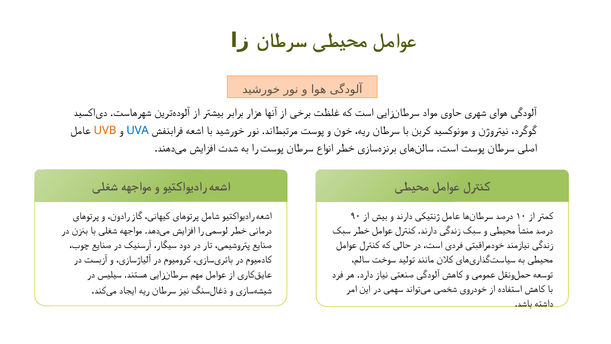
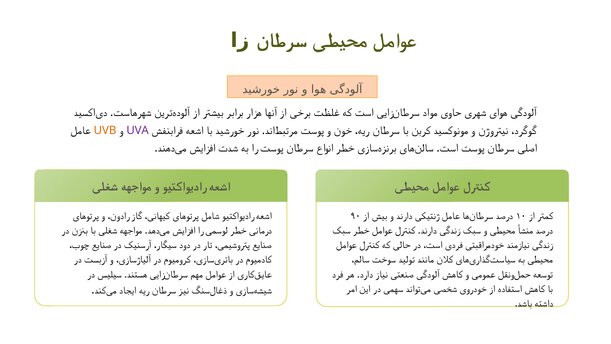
UVA colour: blue -> purple (138, 130)
